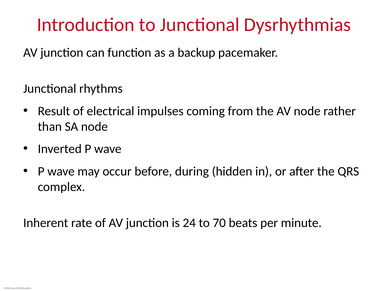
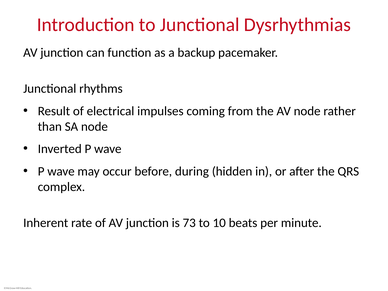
24: 24 -> 73 (189, 223)
70: 70 -> 10 (219, 223)
